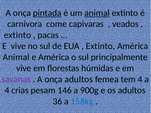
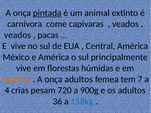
animal underline: present -> none (97, 13)
extinto: extinto -> veados (17, 35)
Extinto: Extinto -> Central (101, 46)
Animal: Animal -> México (16, 57)
savanas colour: purple -> orange (16, 79)
tem 4: 4 -> 7 (140, 79)
146: 146 -> 720 (65, 91)
